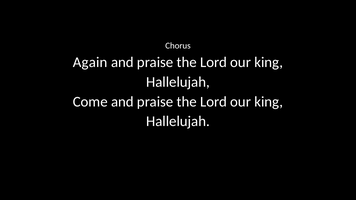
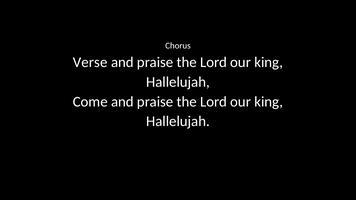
Again: Again -> Verse (90, 62)
